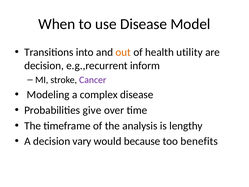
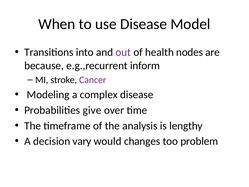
out colour: orange -> purple (123, 52)
utility: utility -> nodes (190, 52)
decision: decision -> because (44, 66)
because: because -> changes (142, 141)
benefits: benefits -> problem (199, 141)
